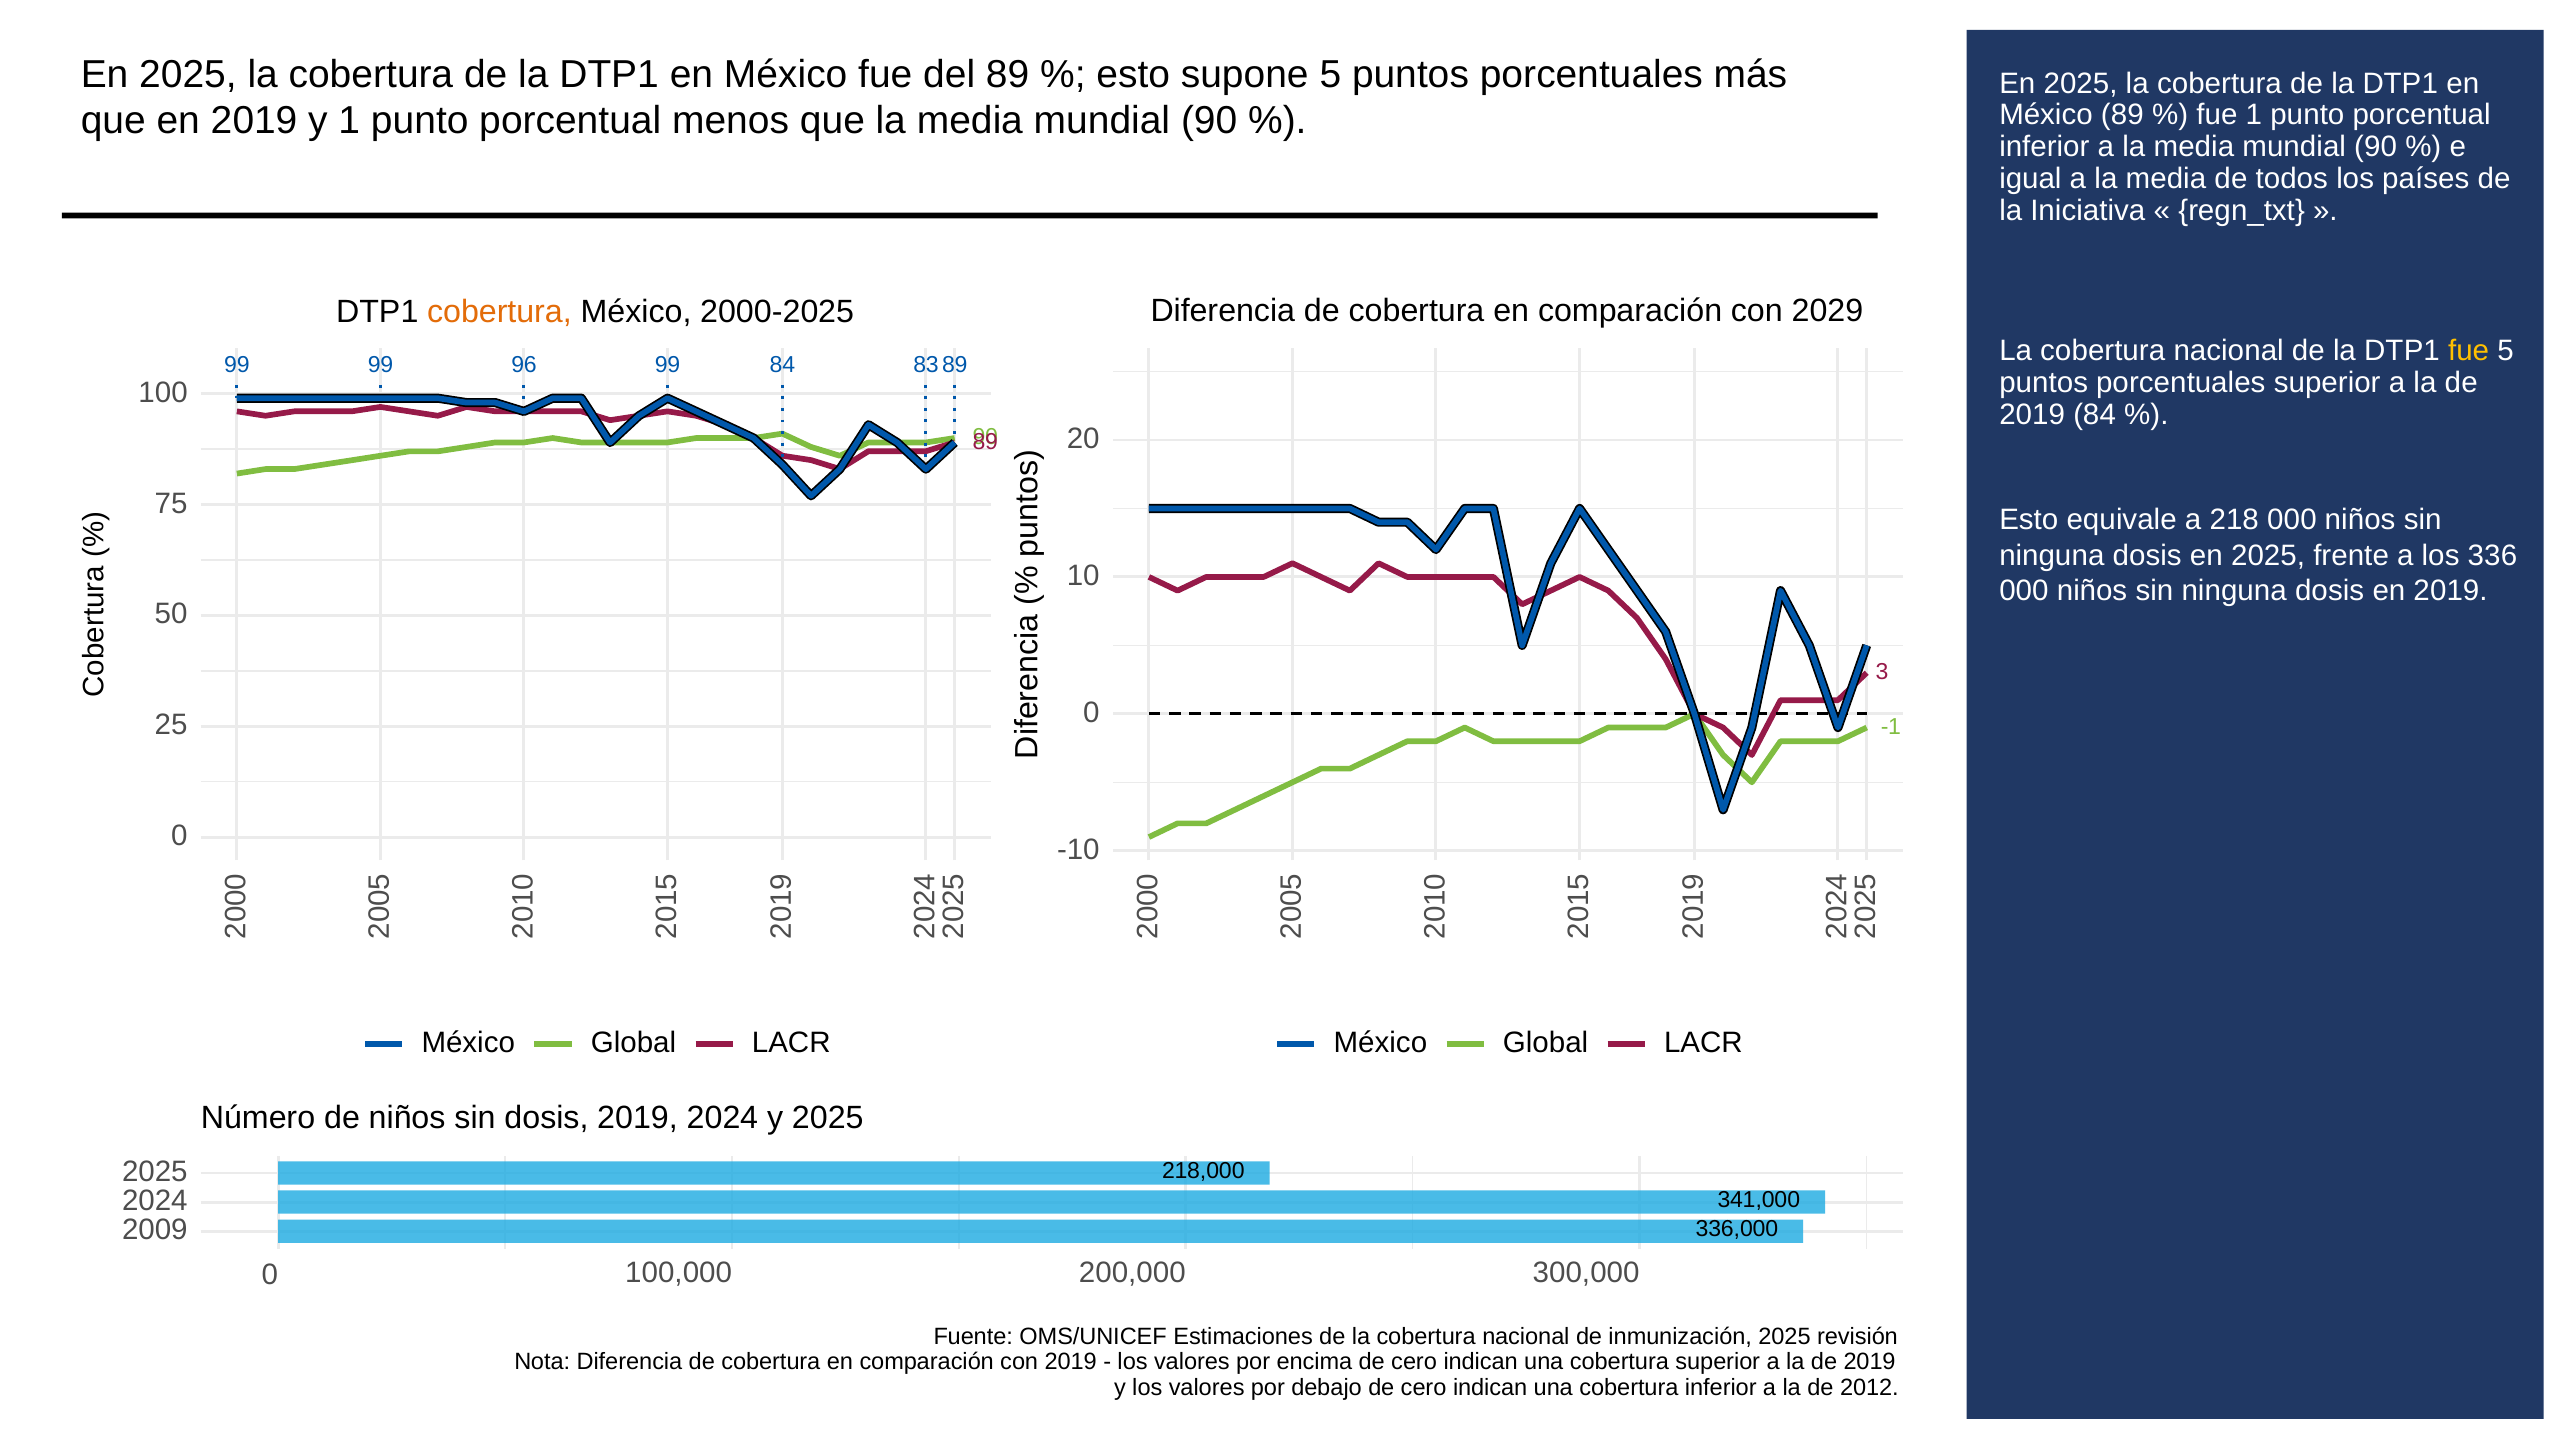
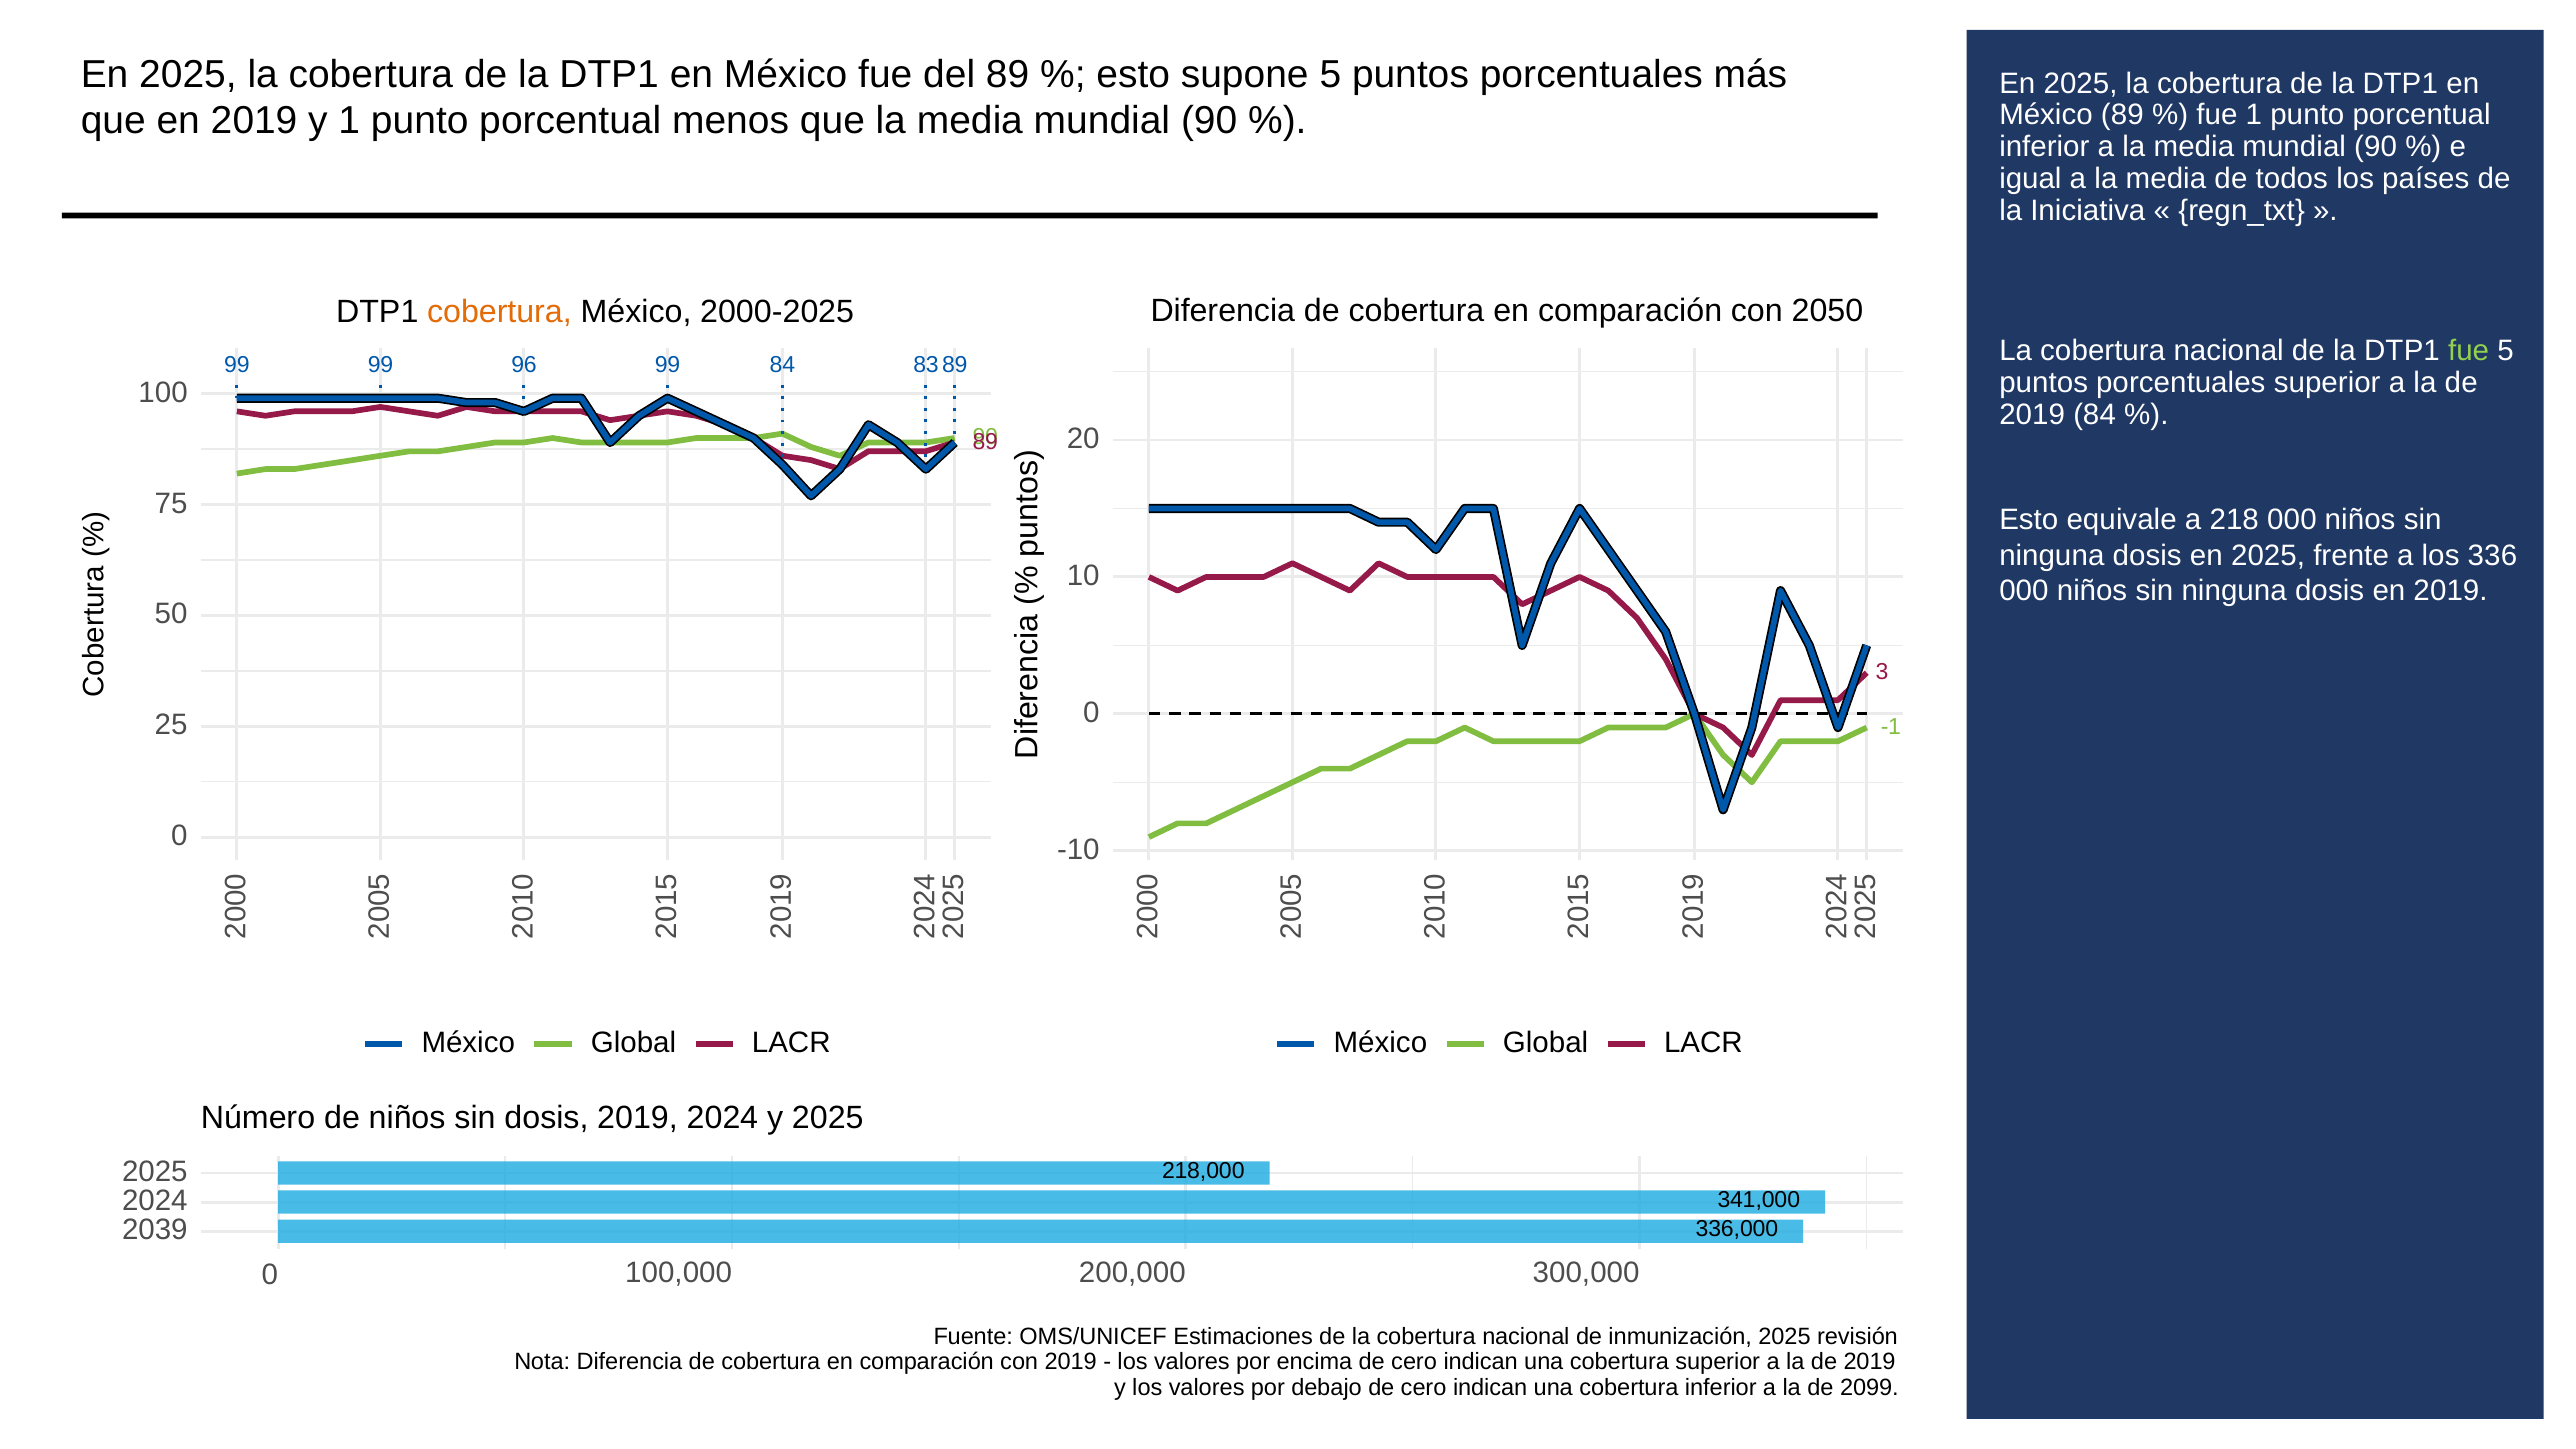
2029: 2029 -> 2050 (1827, 311)
fue colour: yellow -> light green (2469, 351)
2009: 2009 -> 2039 (155, 1230)
2012: 2012 -> 2099 (1869, 1387)
